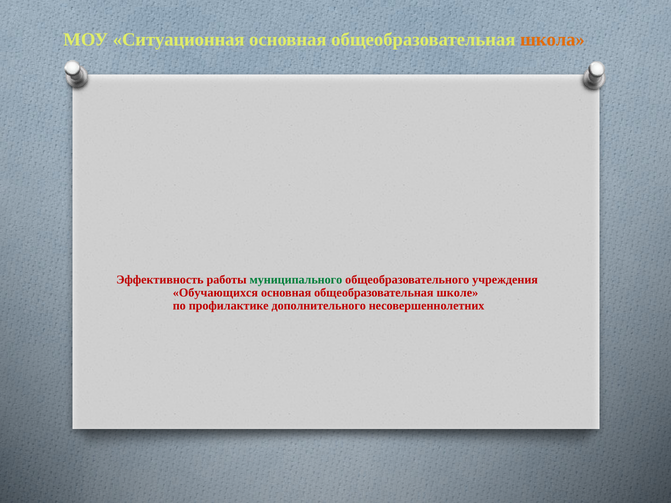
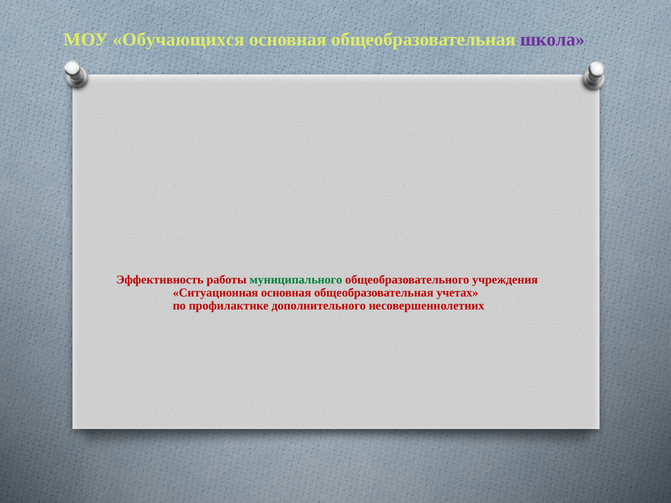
Ситуационная: Ситуационная -> Обучающихся (179, 40)
школа colour: orange -> purple (552, 40)
Обучающихся: Обучающихся -> Ситуационная (216, 293)
школе: школе -> учетах (457, 293)
